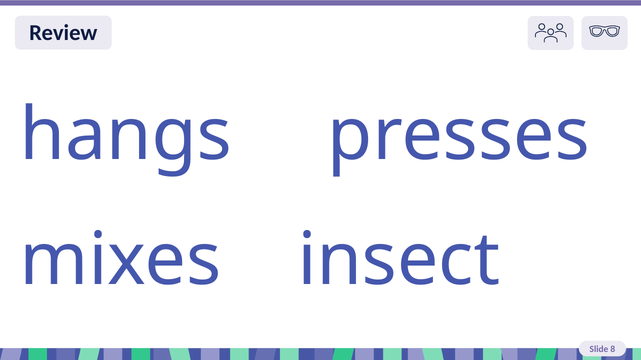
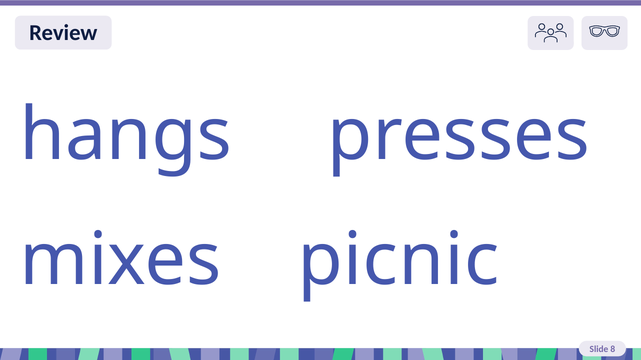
insect: insect -> picnic (399, 261)
